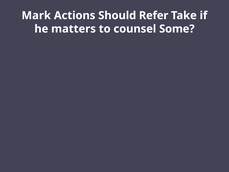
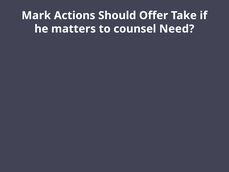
Refer: Refer -> Offer (154, 15)
Some: Some -> Need (177, 29)
